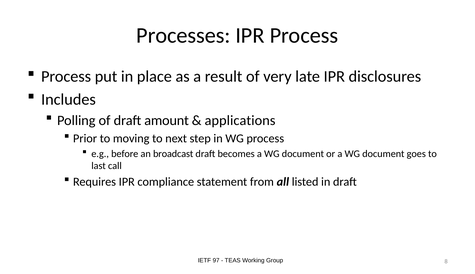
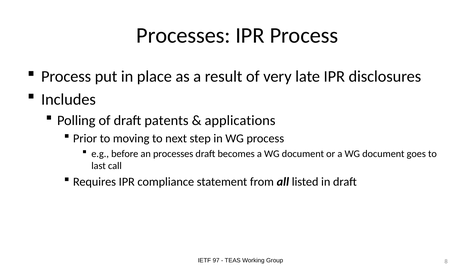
amount: amount -> patents (166, 120)
an broadcast: broadcast -> processes (173, 154)
